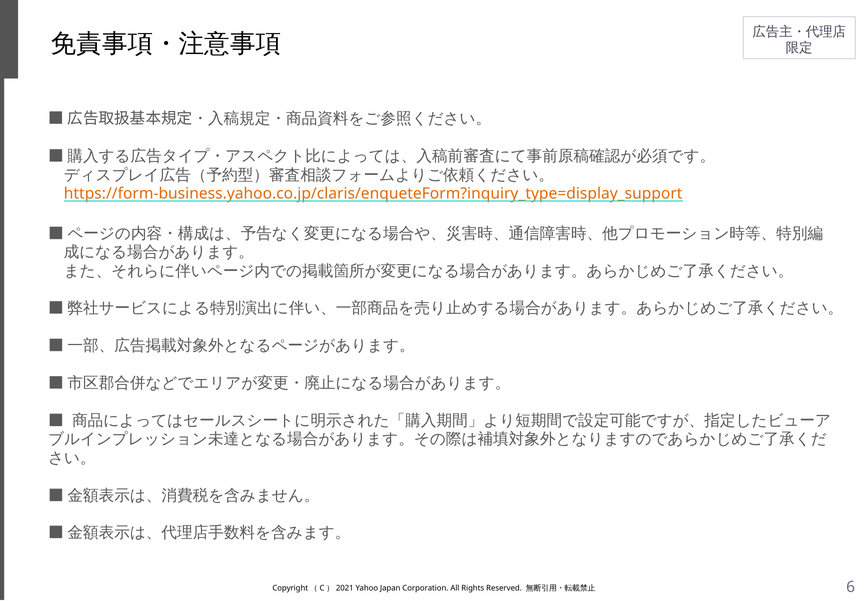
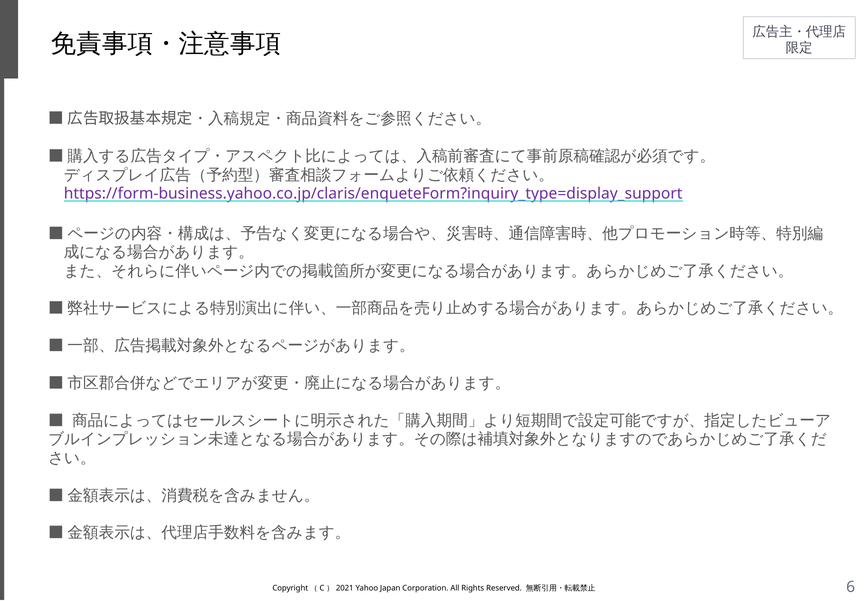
https://form-business.yahoo.co.jp/claris/enqueteForm?inquiry_type=display_support colour: orange -> purple (373, 194)
